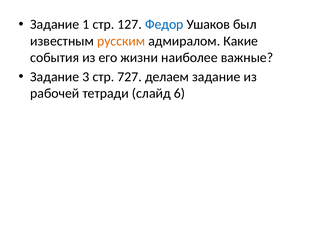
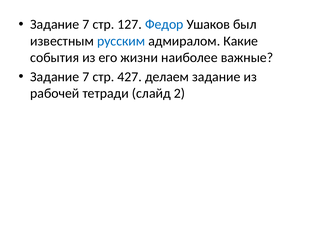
1: 1 -> 7 (86, 25)
русским colour: orange -> blue (121, 41)
3: 3 -> 7 (86, 77)
727: 727 -> 427 (130, 77)
6: 6 -> 2 (179, 93)
